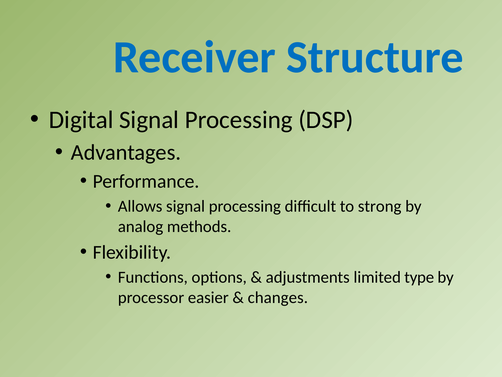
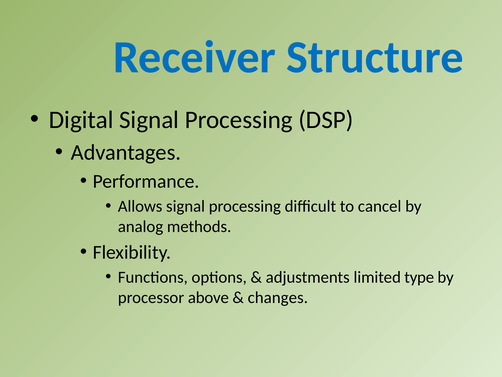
strong: strong -> cancel (380, 206)
easier: easier -> above (208, 297)
